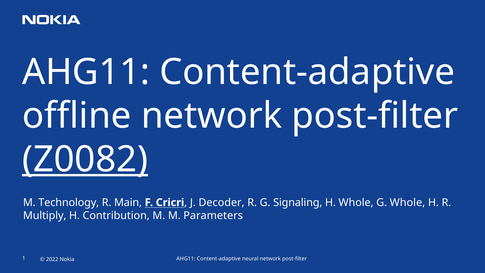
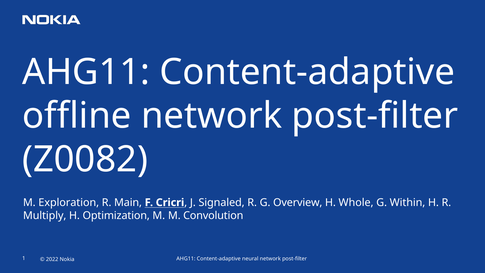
Z0082 underline: present -> none (85, 159)
Technology: Technology -> Exploration (69, 202)
Decoder: Decoder -> Signaled (222, 202)
Signaling: Signaling -> Overview (298, 202)
G Whole: Whole -> Within (408, 202)
Contribution: Contribution -> Optimization (116, 215)
Parameters: Parameters -> Convolution (213, 215)
